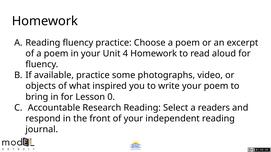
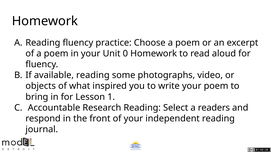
4: 4 -> 0 (125, 54)
available practice: practice -> reading (93, 75)
0: 0 -> 1 (111, 97)
